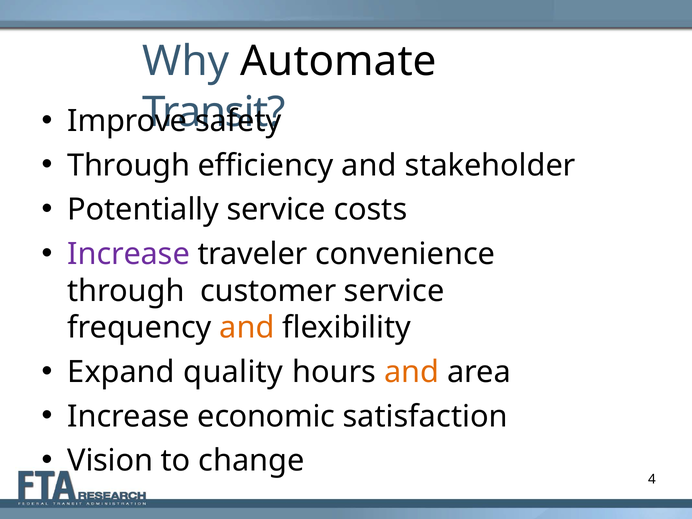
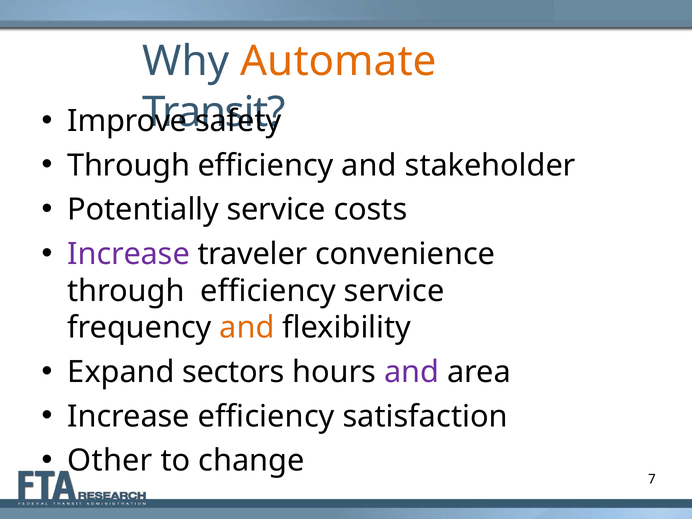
Automate colour: black -> orange (339, 61)
customer: customer -> efficiency (268, 291)
quality: quality -> sectors (234, 372)
and colour: orange -> purple (412, 372)
Increase economic: economic -> efficiency (266, 416)
Vision: Vision -> Other (110, 461)
4: 4 -> 7 (652, 479)
